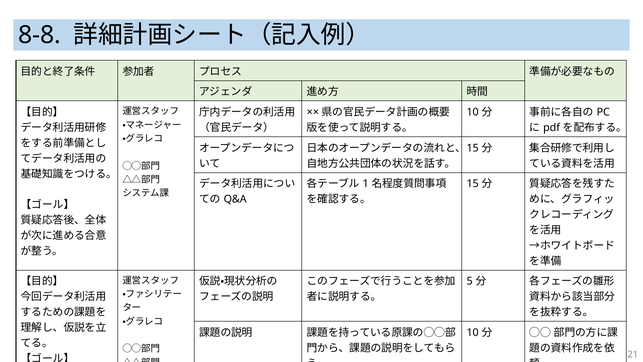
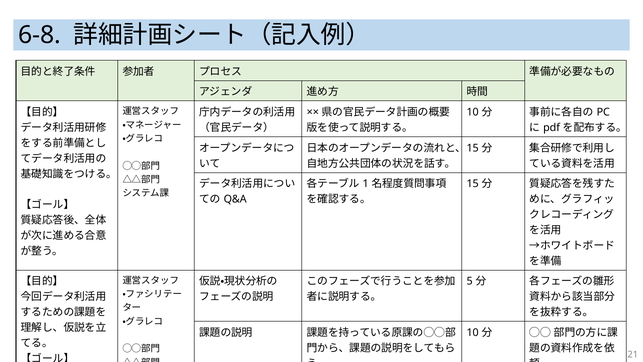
8-8: 8-8 -> 6-8 (40, 35)
